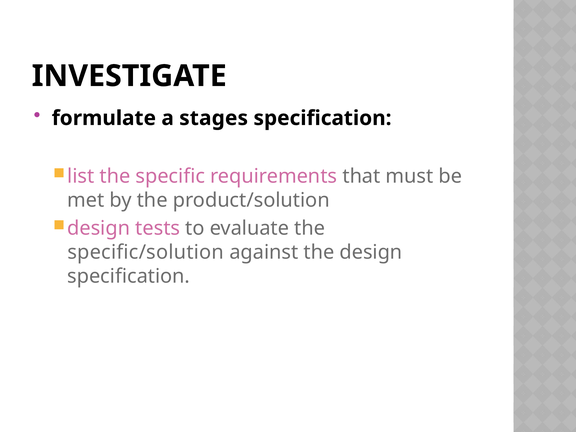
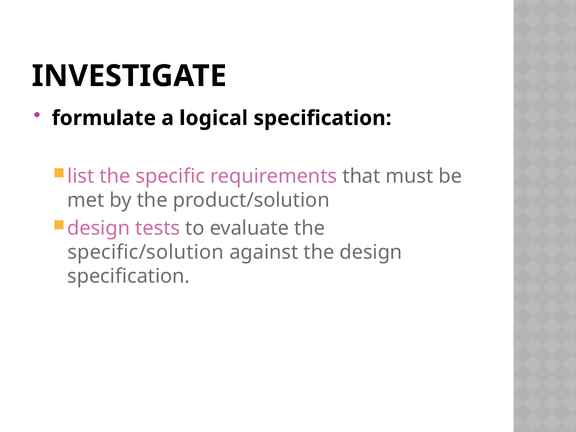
stages: stages -> logical (214, 118)
